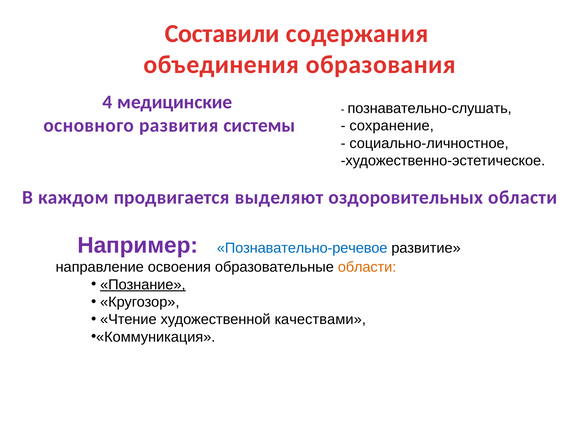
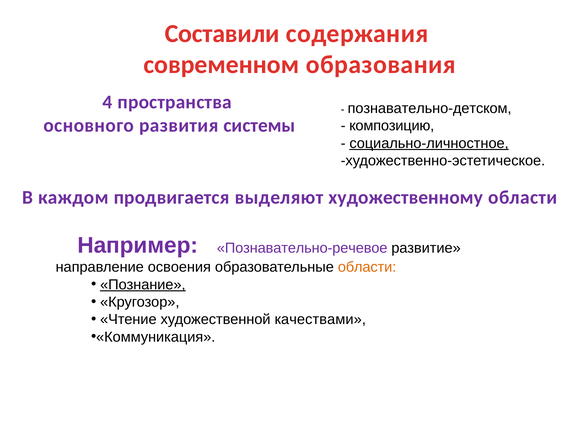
объединения: объединения -> современном (221, 65)
медицинские: медицинские -> пространства (175, 102)
познавательно-слушать: познавательно-слушать -> познавательно-детском (430, 108)
сохранение: сохранение -> композицию (392, 126)
социально-личностное underline: none -> present (429, 143)
оздоровительных: оздоровительных -> художественному (406, 197)
Познавательно-речевое colour: blue -> purple (302, 248)
